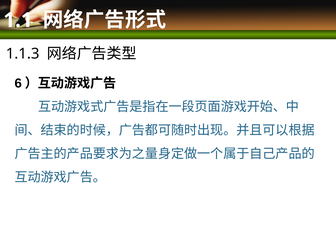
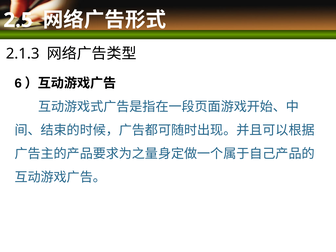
1.1: 1.1 -> 2.5 (18, 20)
1.1.3: 1.1.3 -> 2.1.3 (23, 54)
